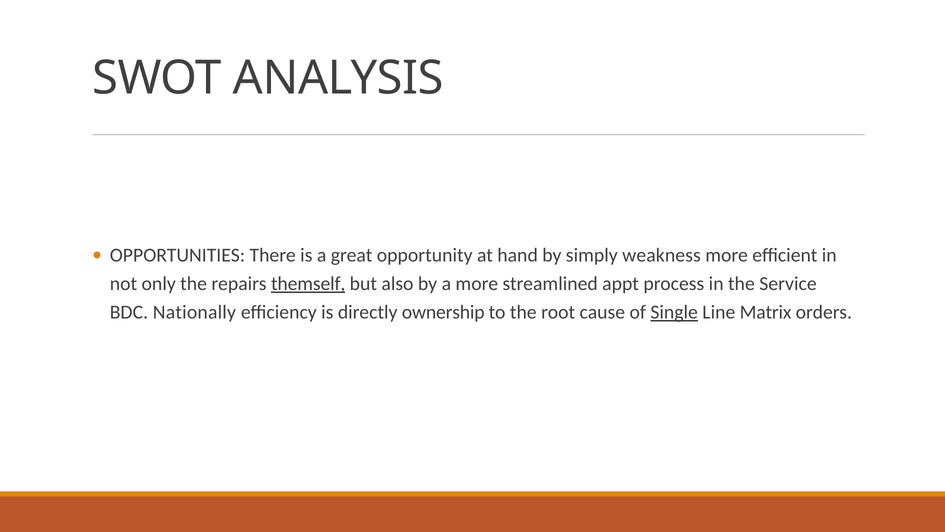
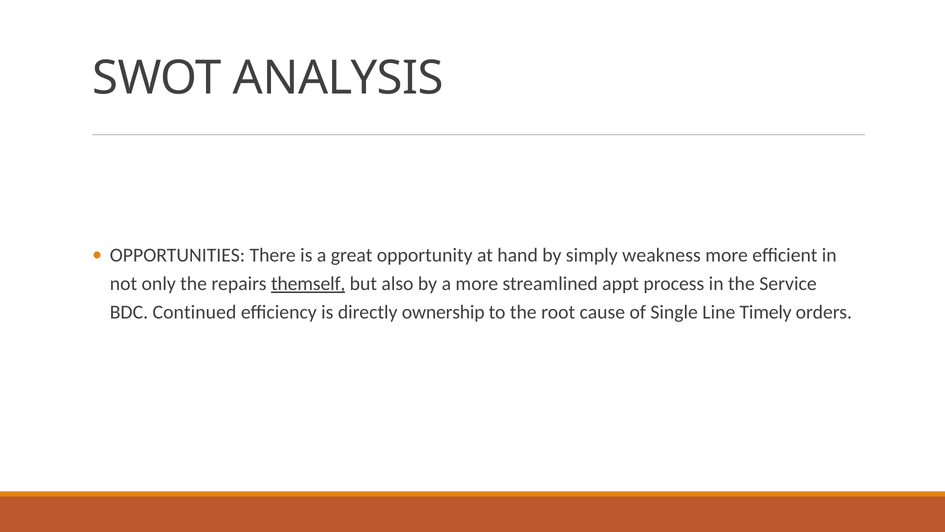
Nationally: Nationally -> Continued (194, 312)
Single underline: present -> none (674, 312)
Matrix: Matrix -> Timely (766, 312)
